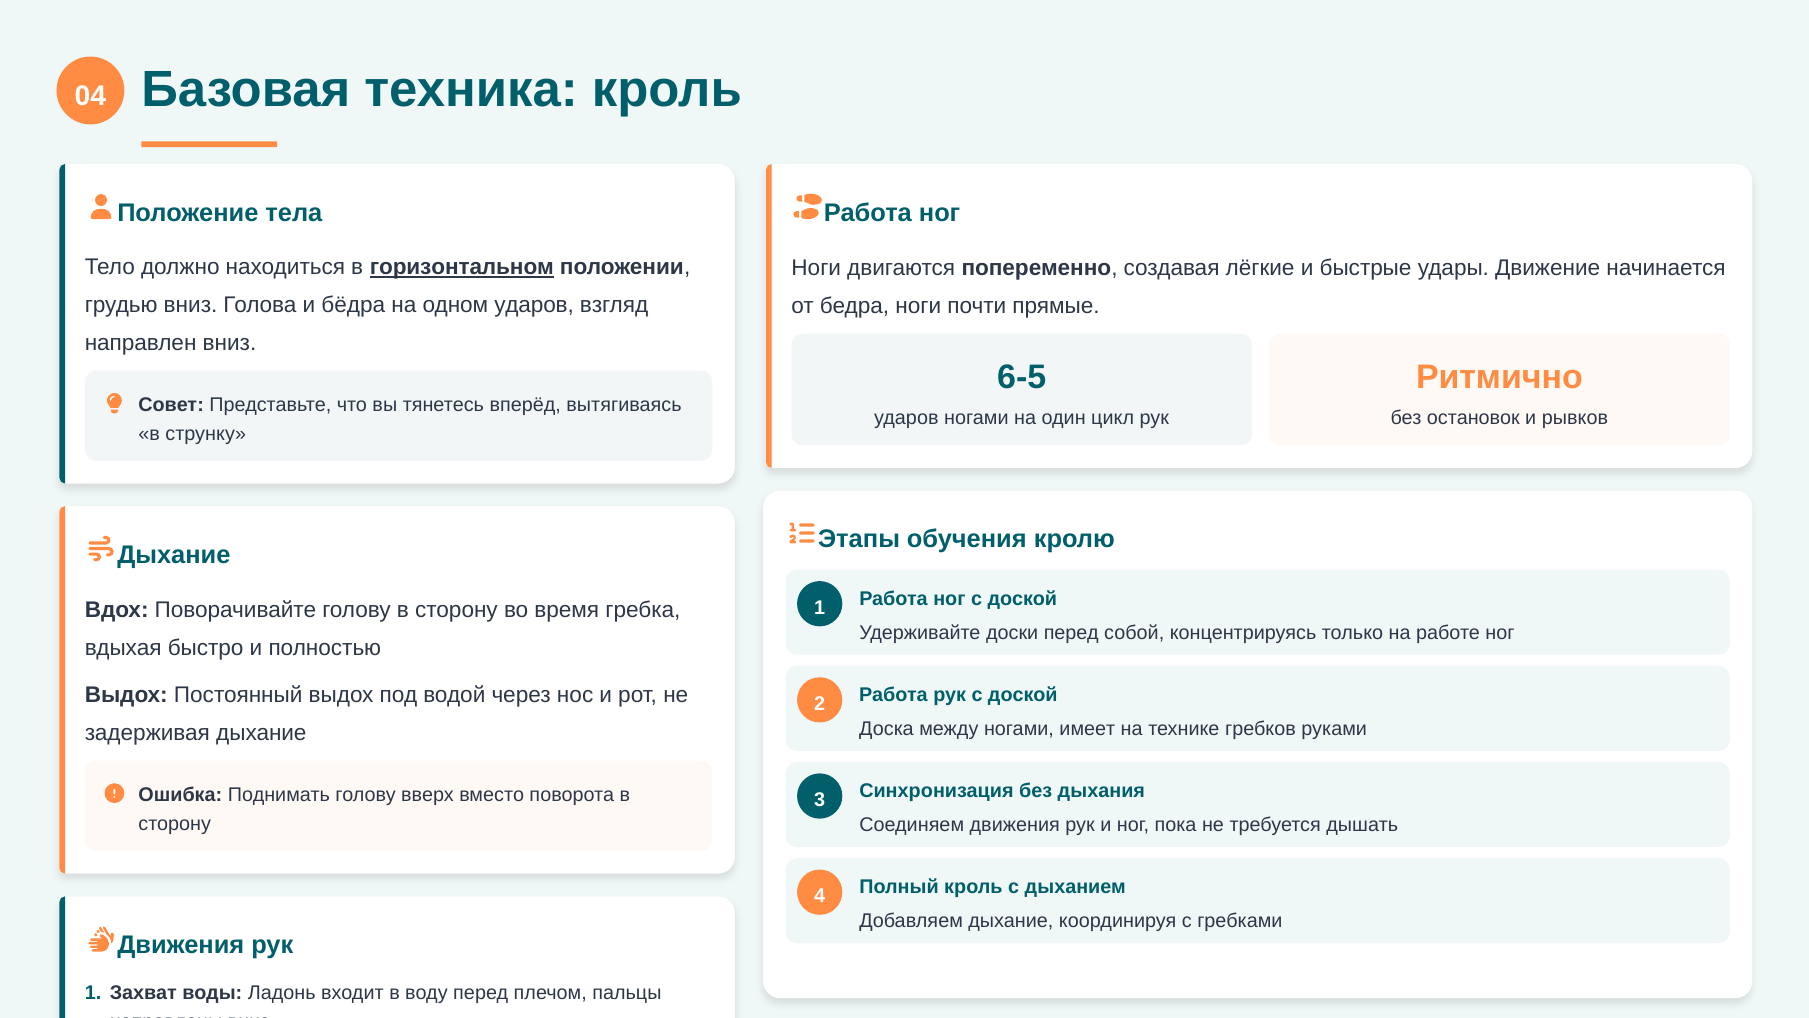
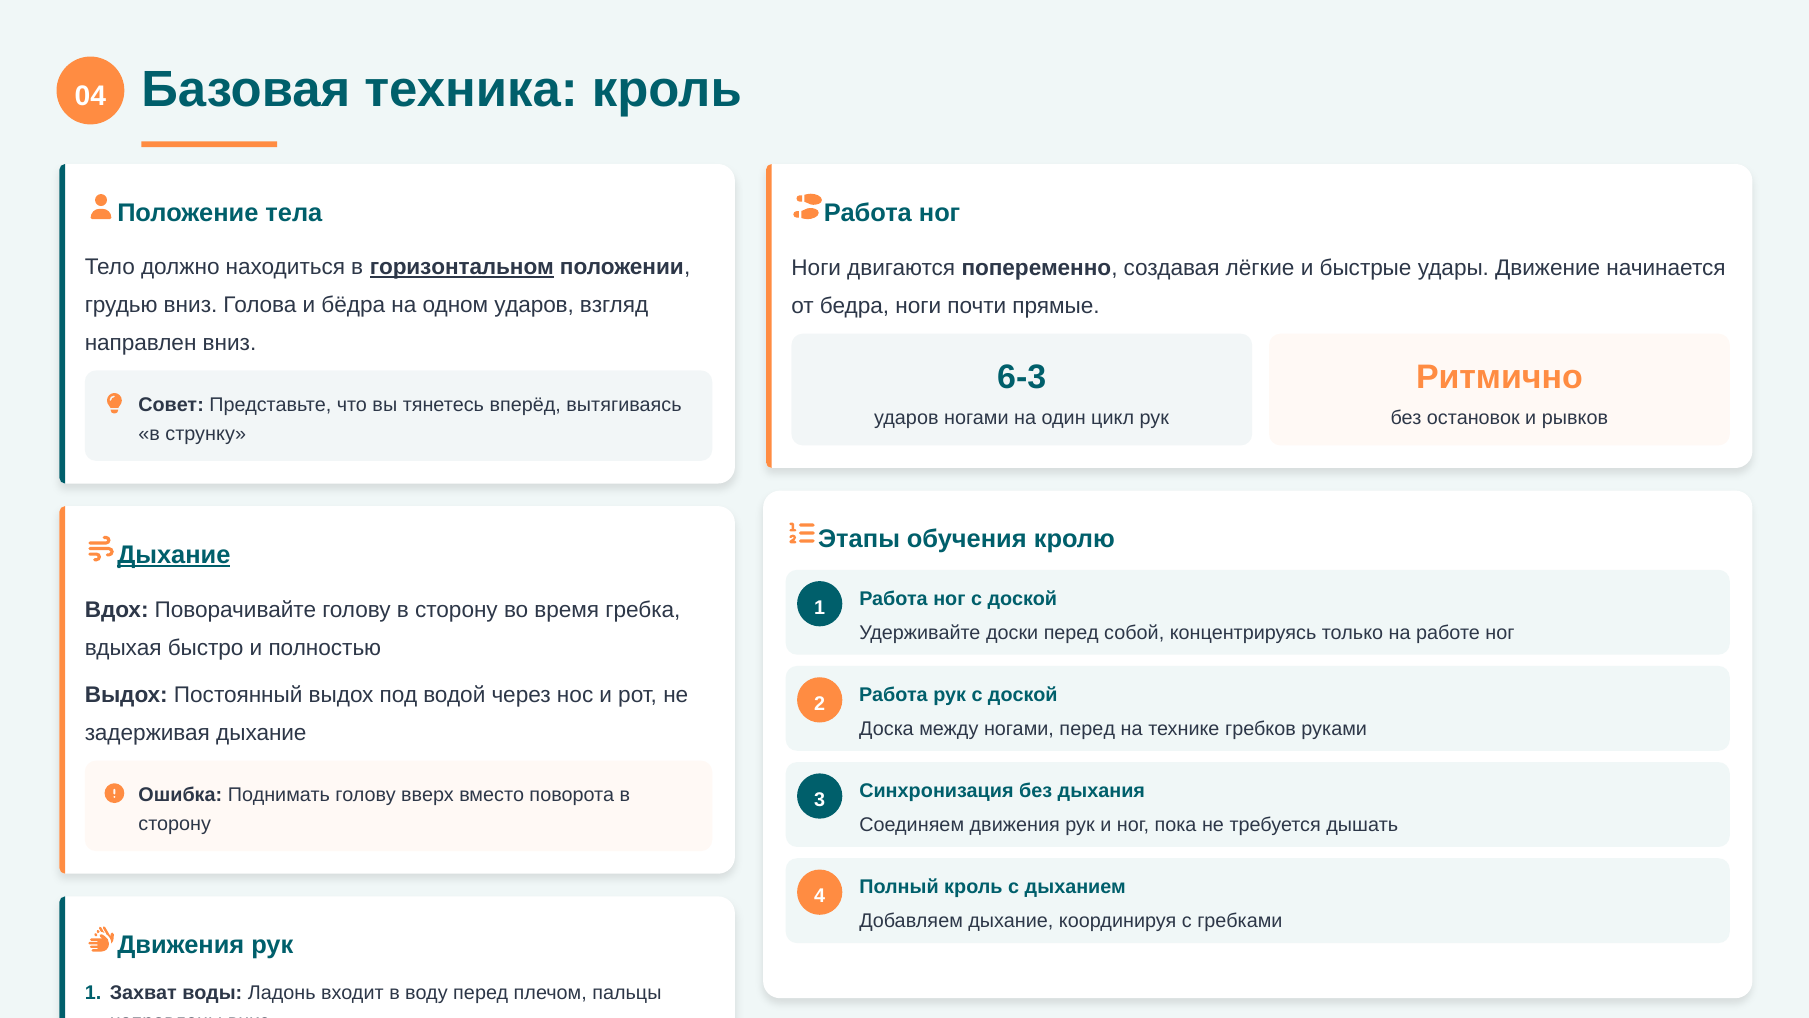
6-5: 6-5 -> 6-3 (1022, 377)
Дыхание underline: none -> present (174, 555)
ногами имеет: имеет -> перед (1087, 729)
